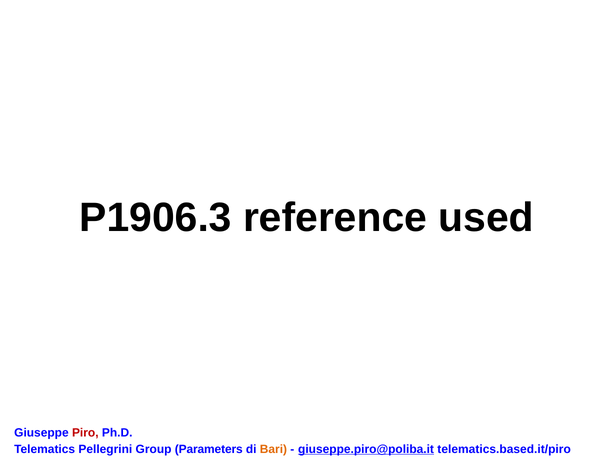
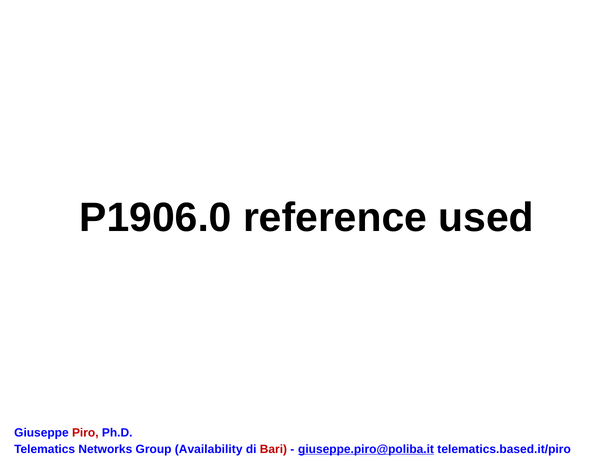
P1906.3: P1906.3 -> P1906.0 (156, 218)
Pellegrini: Pellegrini -> Networks (105, 449)
Parameters: Parameters -> Availability (209, 449)
Bari colour: orange -> red (273, 449)
